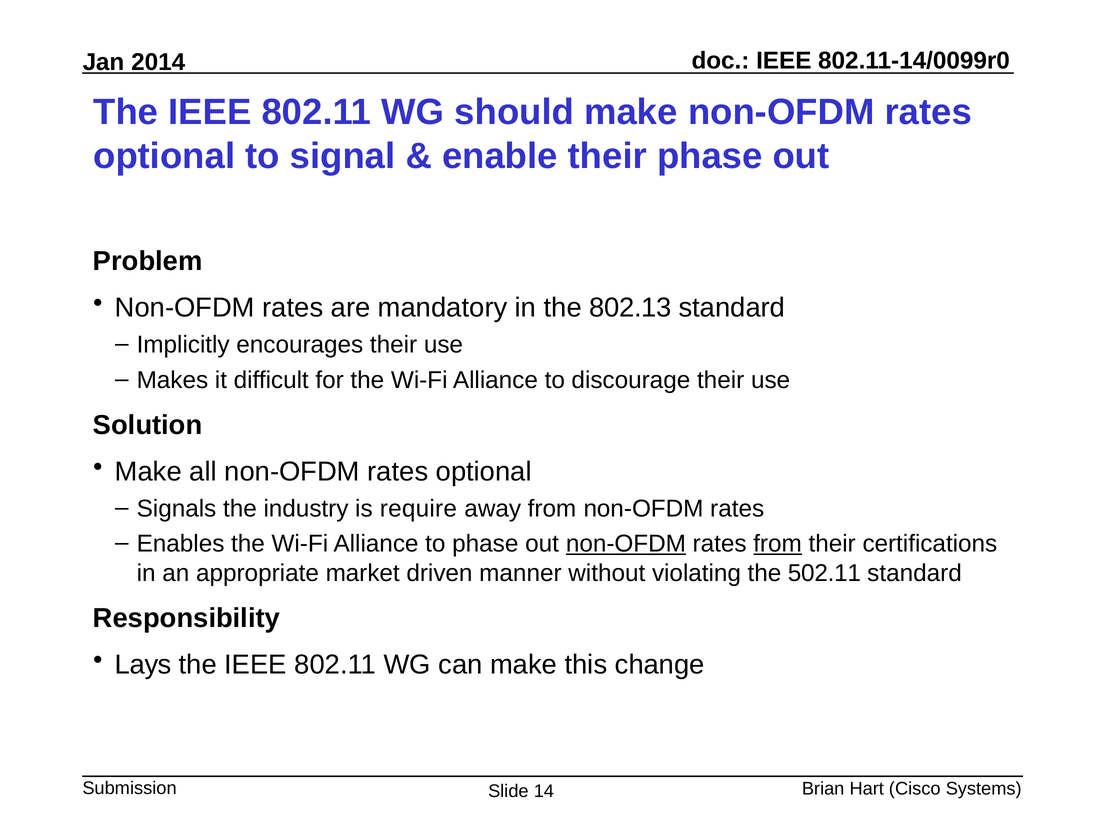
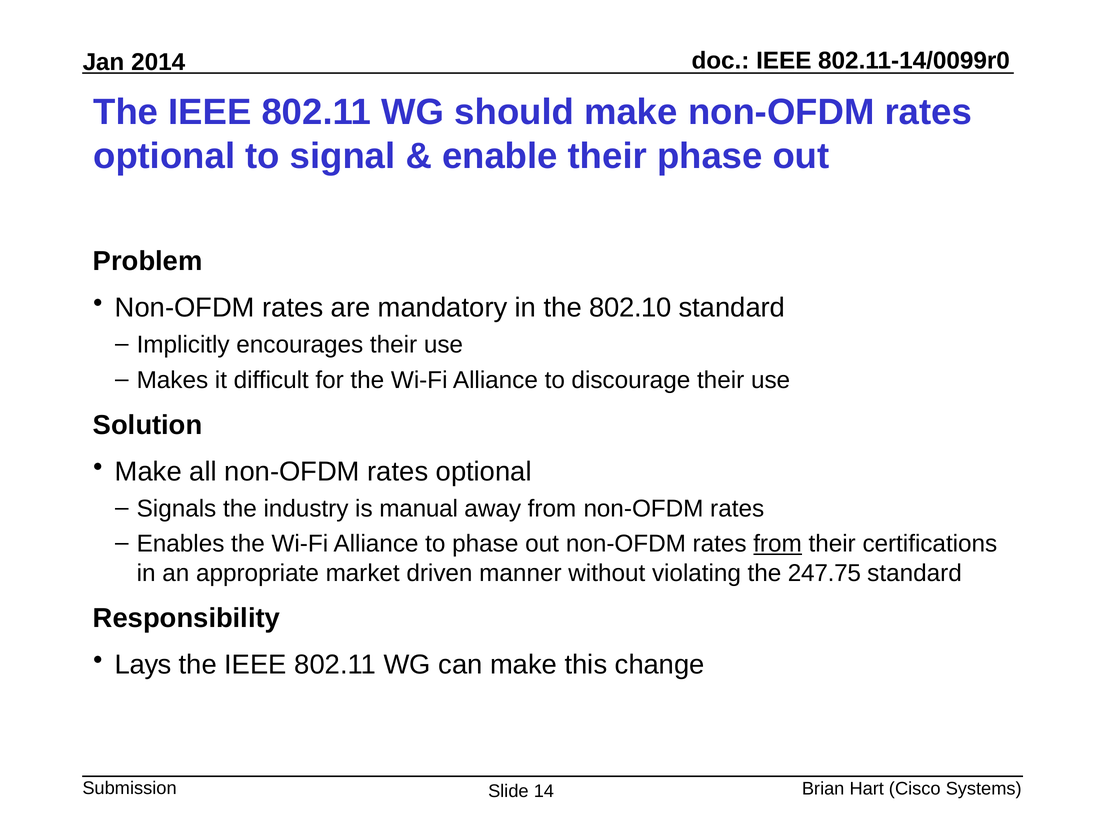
802.13: 802.13 -> 802.10 (630, 308)
require: require -> manual (419, 509)
non-OFDM underline: present -> none (626, 544)
502.11: 502.11 -> 247.75 (824, 573)
